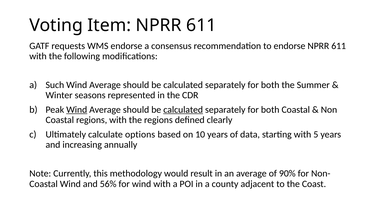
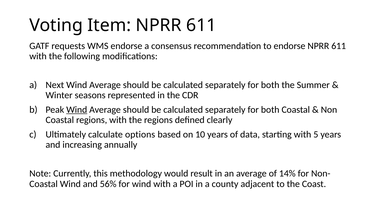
Such: Such -> Next (55, 85)
calculated underline: present -> none (183, 110)
90%: 90% -> 14% (287, 174)
